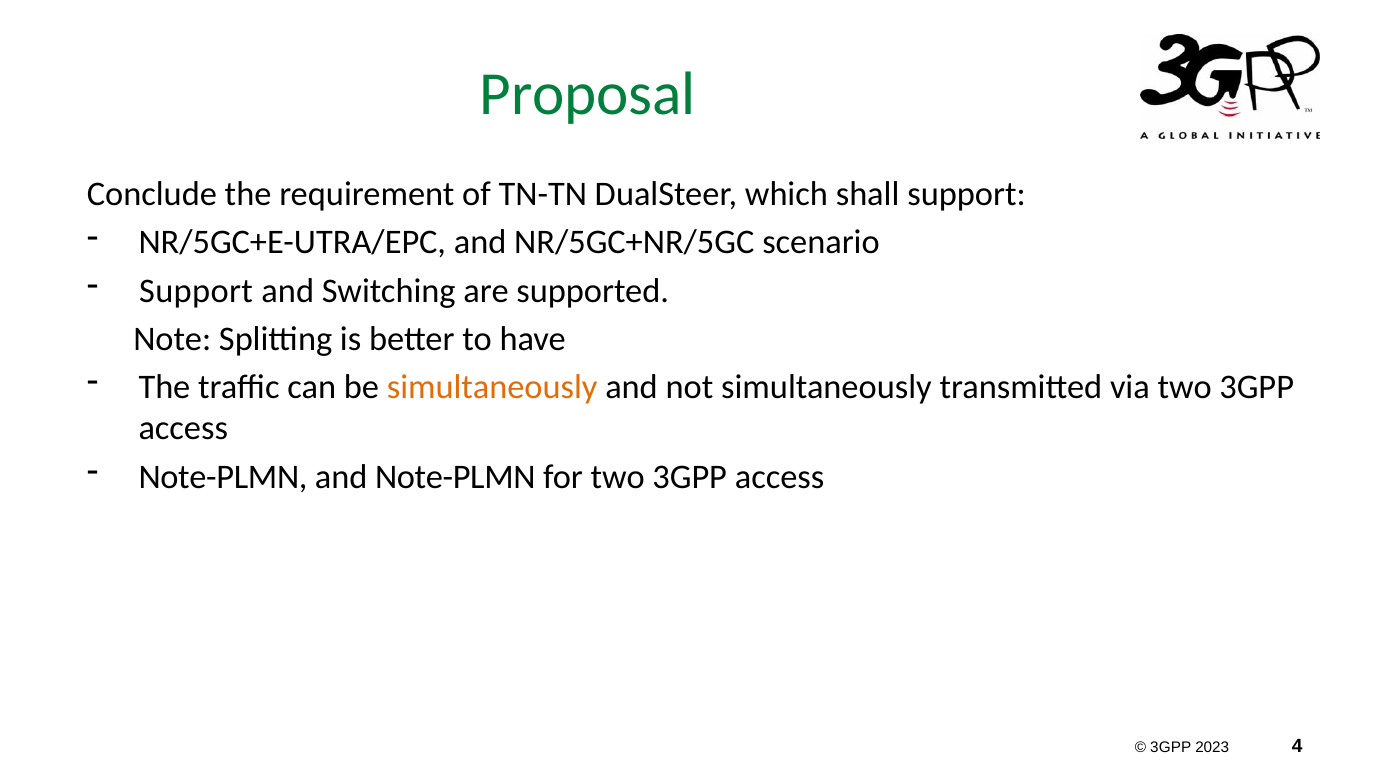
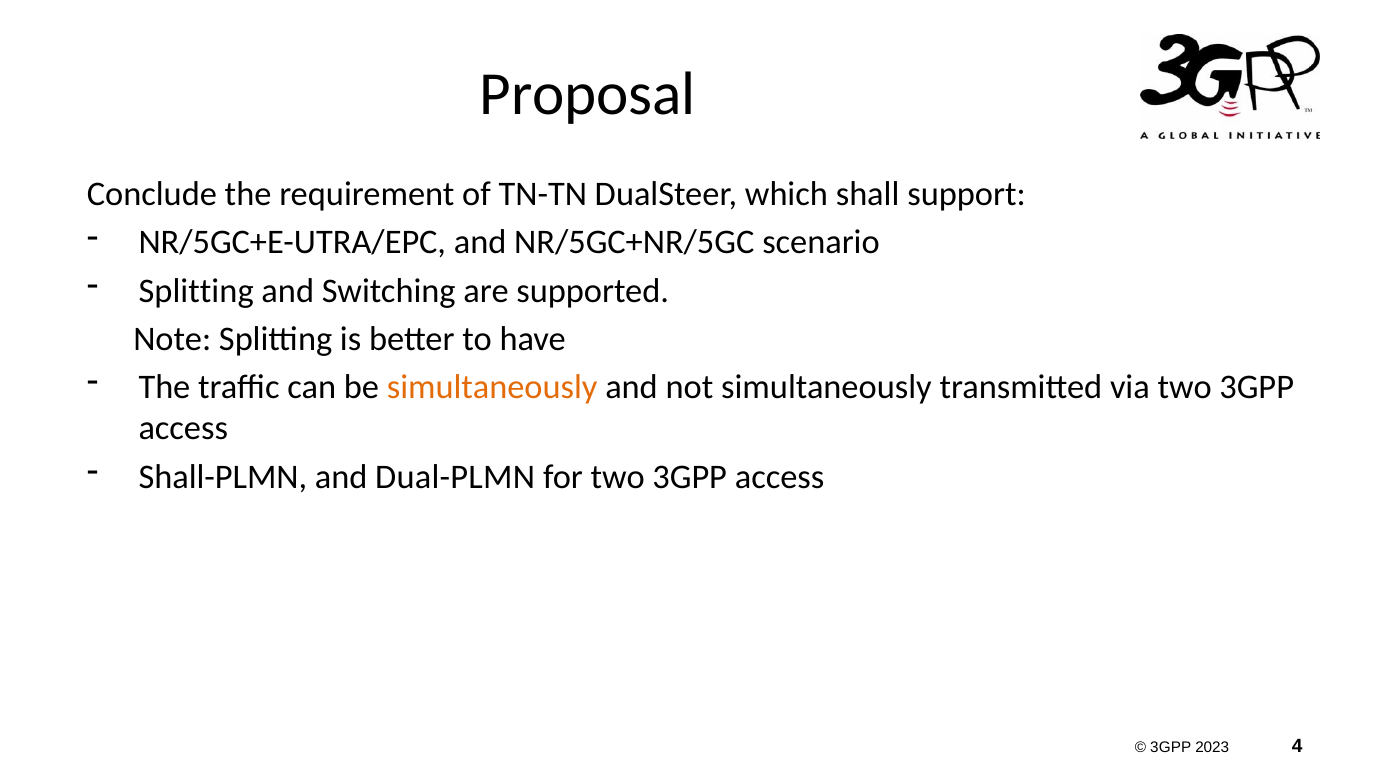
Proposal colour: green -> black (588, 95)
Support: Support -> Splitting (196, 291)
Note-PLMN: Note-PLMN -> Shall-PLMN (223, 476)
and Note-PLMN: Note-PLMN -> Dual-PLMN (455, 476)
